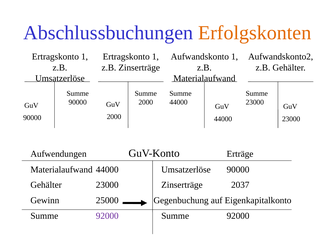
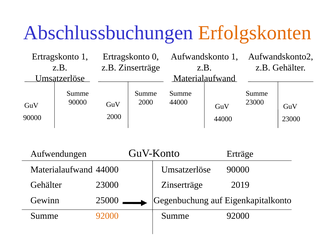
1: 1 -> 0 (155, 57)
2037: 2037 -> 2019 (240, 185)
92000 colour: purple -> orange (107, 216)
